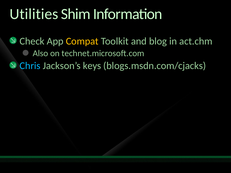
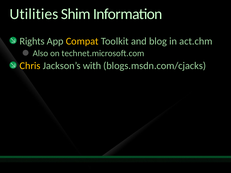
Check: Check -> Rights (32, 41)
Chris colour: light blue -> yellow (30, 66)
keys: keys -> with (92, 66)
